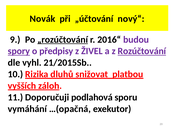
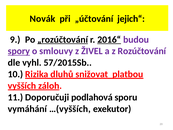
nový“: nový“ -> jejich“ (131, 19)
2016“ underline: none -> present (109, 39)
předpisy: předpisy -> smlouvy (56, 51)
Rozúčtování underline: present -> none (142, 51)
21/2015Sb: 21/2015Sb -> 57/2015Sb (68, 63)
…(opačná: …(opačná -> …(vyšších (70, 109)
